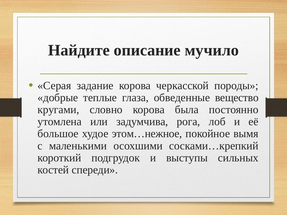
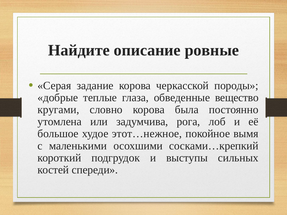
мучило: мучило -> ровные (212, 50)
этом…нежное: этом…нежное -> этот…нежное (147, 134)
